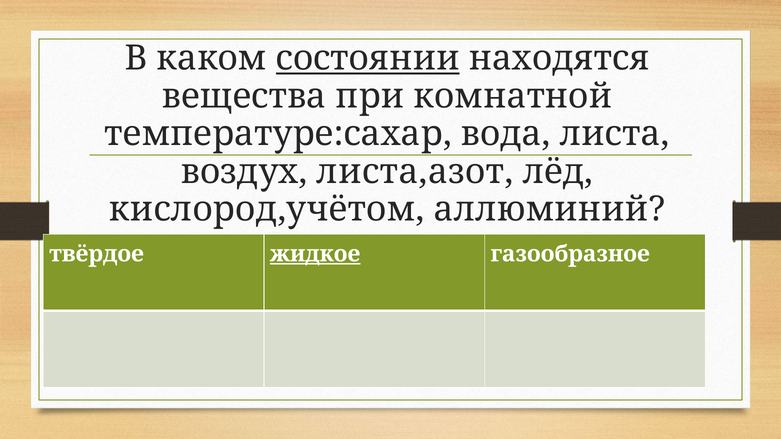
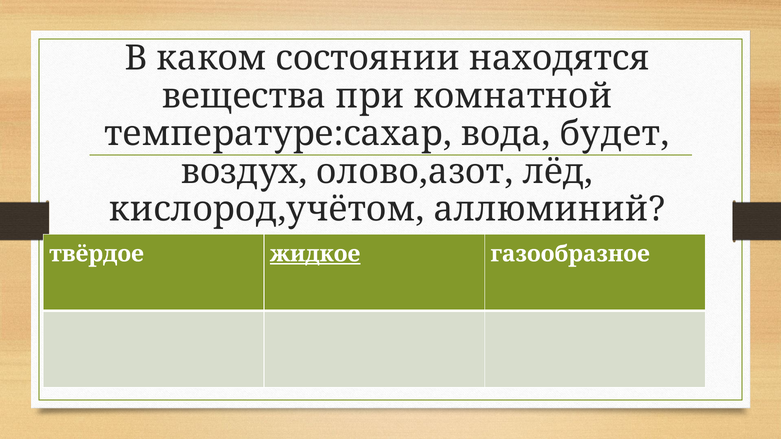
состоянии underline: present -> none (368, 58)
листа: листа -> будет (614, 134)
листа,азот: листа,азот -> олово,азот (415, 172)
